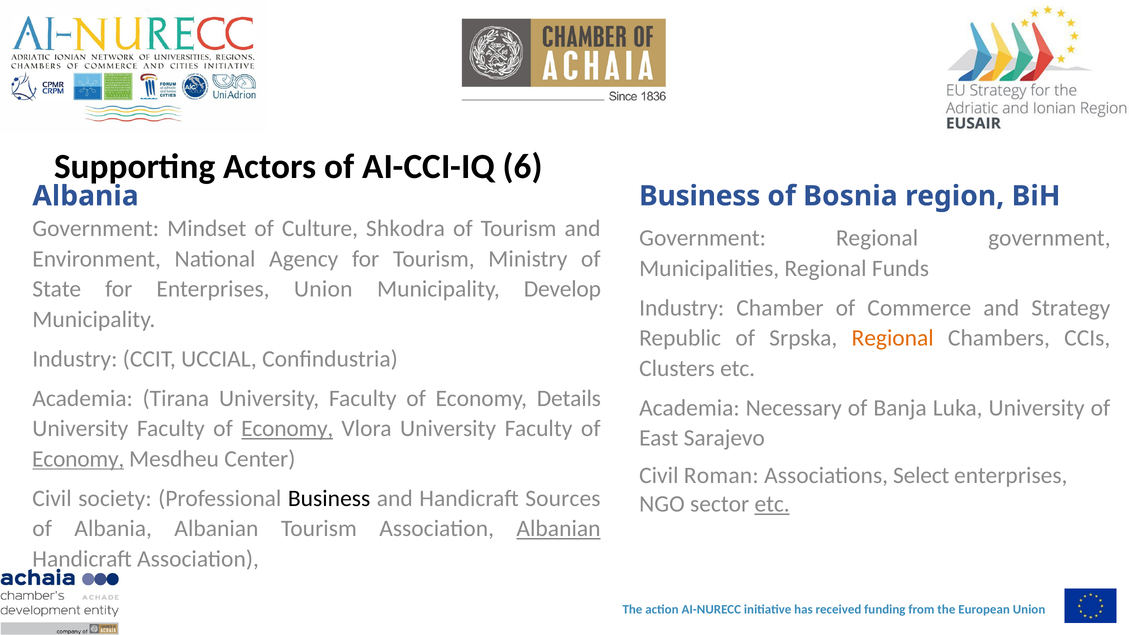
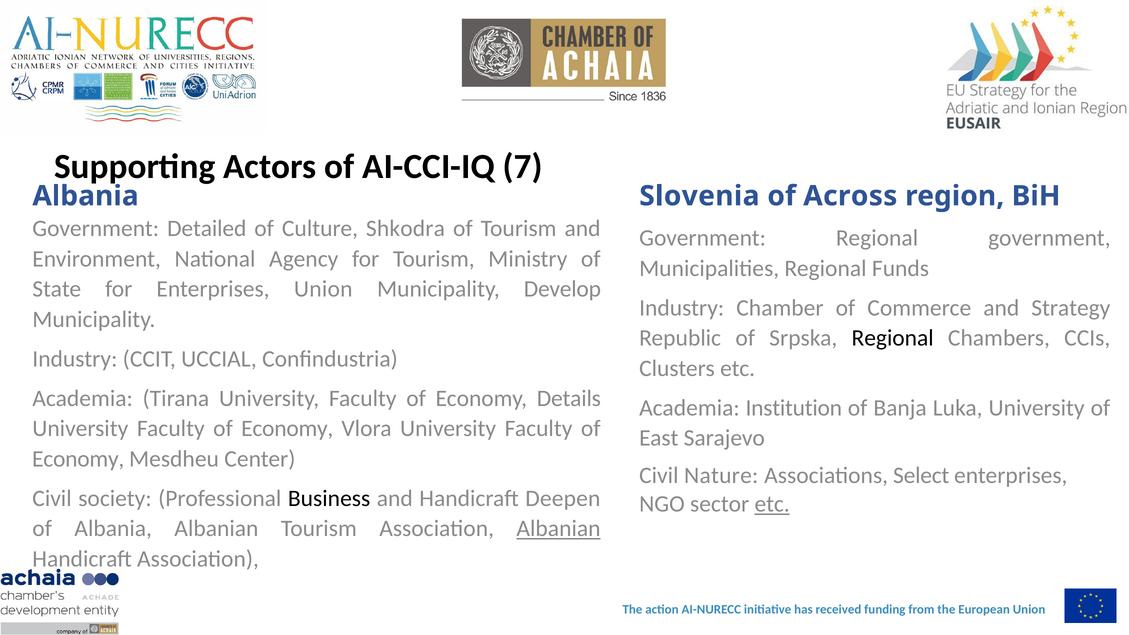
6: 6 -> 7 (523, 167)
Business: Business -> Slovenia (699, 196)
Bosnia: Bosnia -> Across (850, 196)
Mindset: Mindset -> Detailed (207, 229)
Regional colour: orange -> black (893, 338)
Necessary: Necessary -> Institution (794, 408)
Economy underline: present -> none (287, 429)
Economy underline: present -> none (78, 459)
Roman: Roman -> Nature (721, 476)
Sources: Sources -> Deepen (563, 499)
